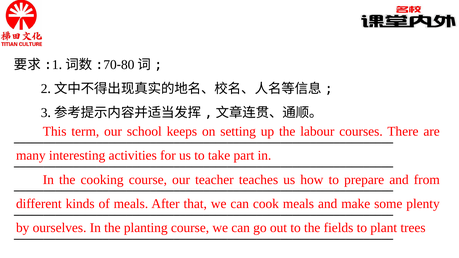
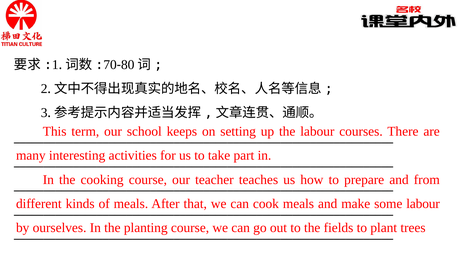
some plenty: plenty -> labour (423, 204)
